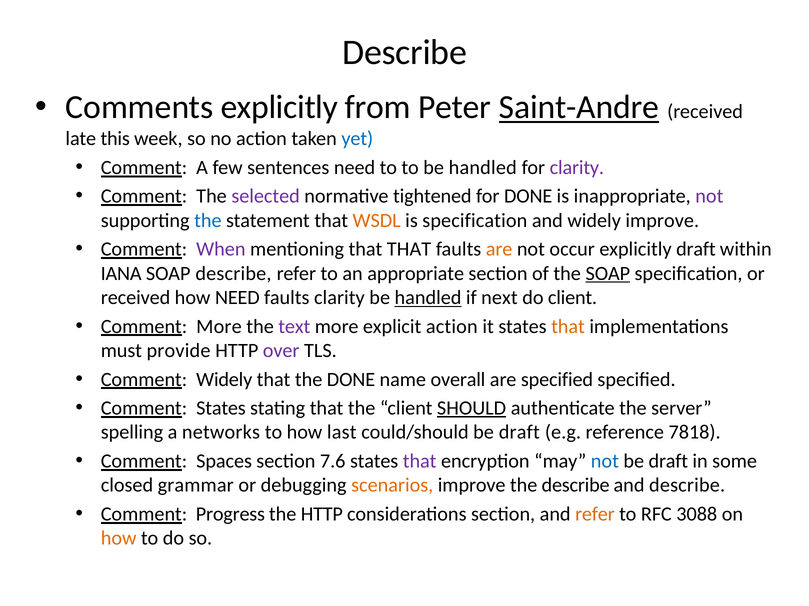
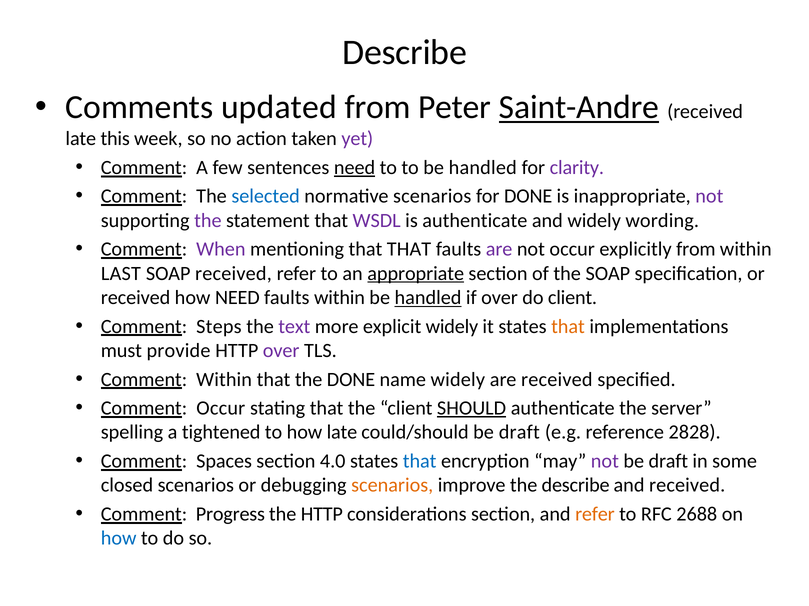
Comments explicitly: explicitly -> updated (279, 108)
yet colour: blue -> purple (357, 139)
need underline: none -> present (355, 168)
selected colour: purple -> blue (266, 196)
normative tightened: tightened -> scenarios (432, 196)
the colour: blue -> purple (208, 221)
WSDL colour: orange -> purple (377, 221)
is specification: specification -> authenticate (475, 221)
widely improve: improve -> wording (662, 221)
are colour: orange -> purple (499, 249)
explicitly draft: draft -> from (696, 249)
IANA: IANA -> LAST (121, 274)
SOAP describe: describe -> received (233, 274)
appropriate underline: none -> present (416, 274)
SOAP underline: present -> none (608, 274)
faults clarity: clarity -> within (339, 298)
if next: next -> over (500, 298)
Comment More: More -> Steps (219, 327)
explicit action: action -> widely (452, 327)
Comment Widely: Widely -> Within (224, 380)
name overall: overall -> widely (458, 380)
are specified: specified -> received (557, 380)
Comment States: States -> Occur (221, 409)
networks: networks -> tightened (221, 433)
how last: last -> late (342, 433)
7818: 7818 -> 2828 (695, 433)
7.6: 7.6 -> 4.0 (333, 462)
that colour: purple -> blue (420, 462)
not colour: blue -> purple (605, 462)
closed grammar: grammar -> scenarios (196, 486)
and describe: describe -> received (687, 486)
3088: 3088 -> 2688 (697, 515)
how colour: orange -> blue (119, 539)
